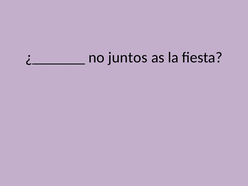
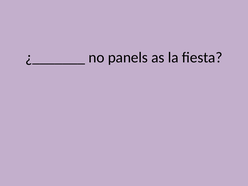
juntos: juntos -> panels (128, 58)
